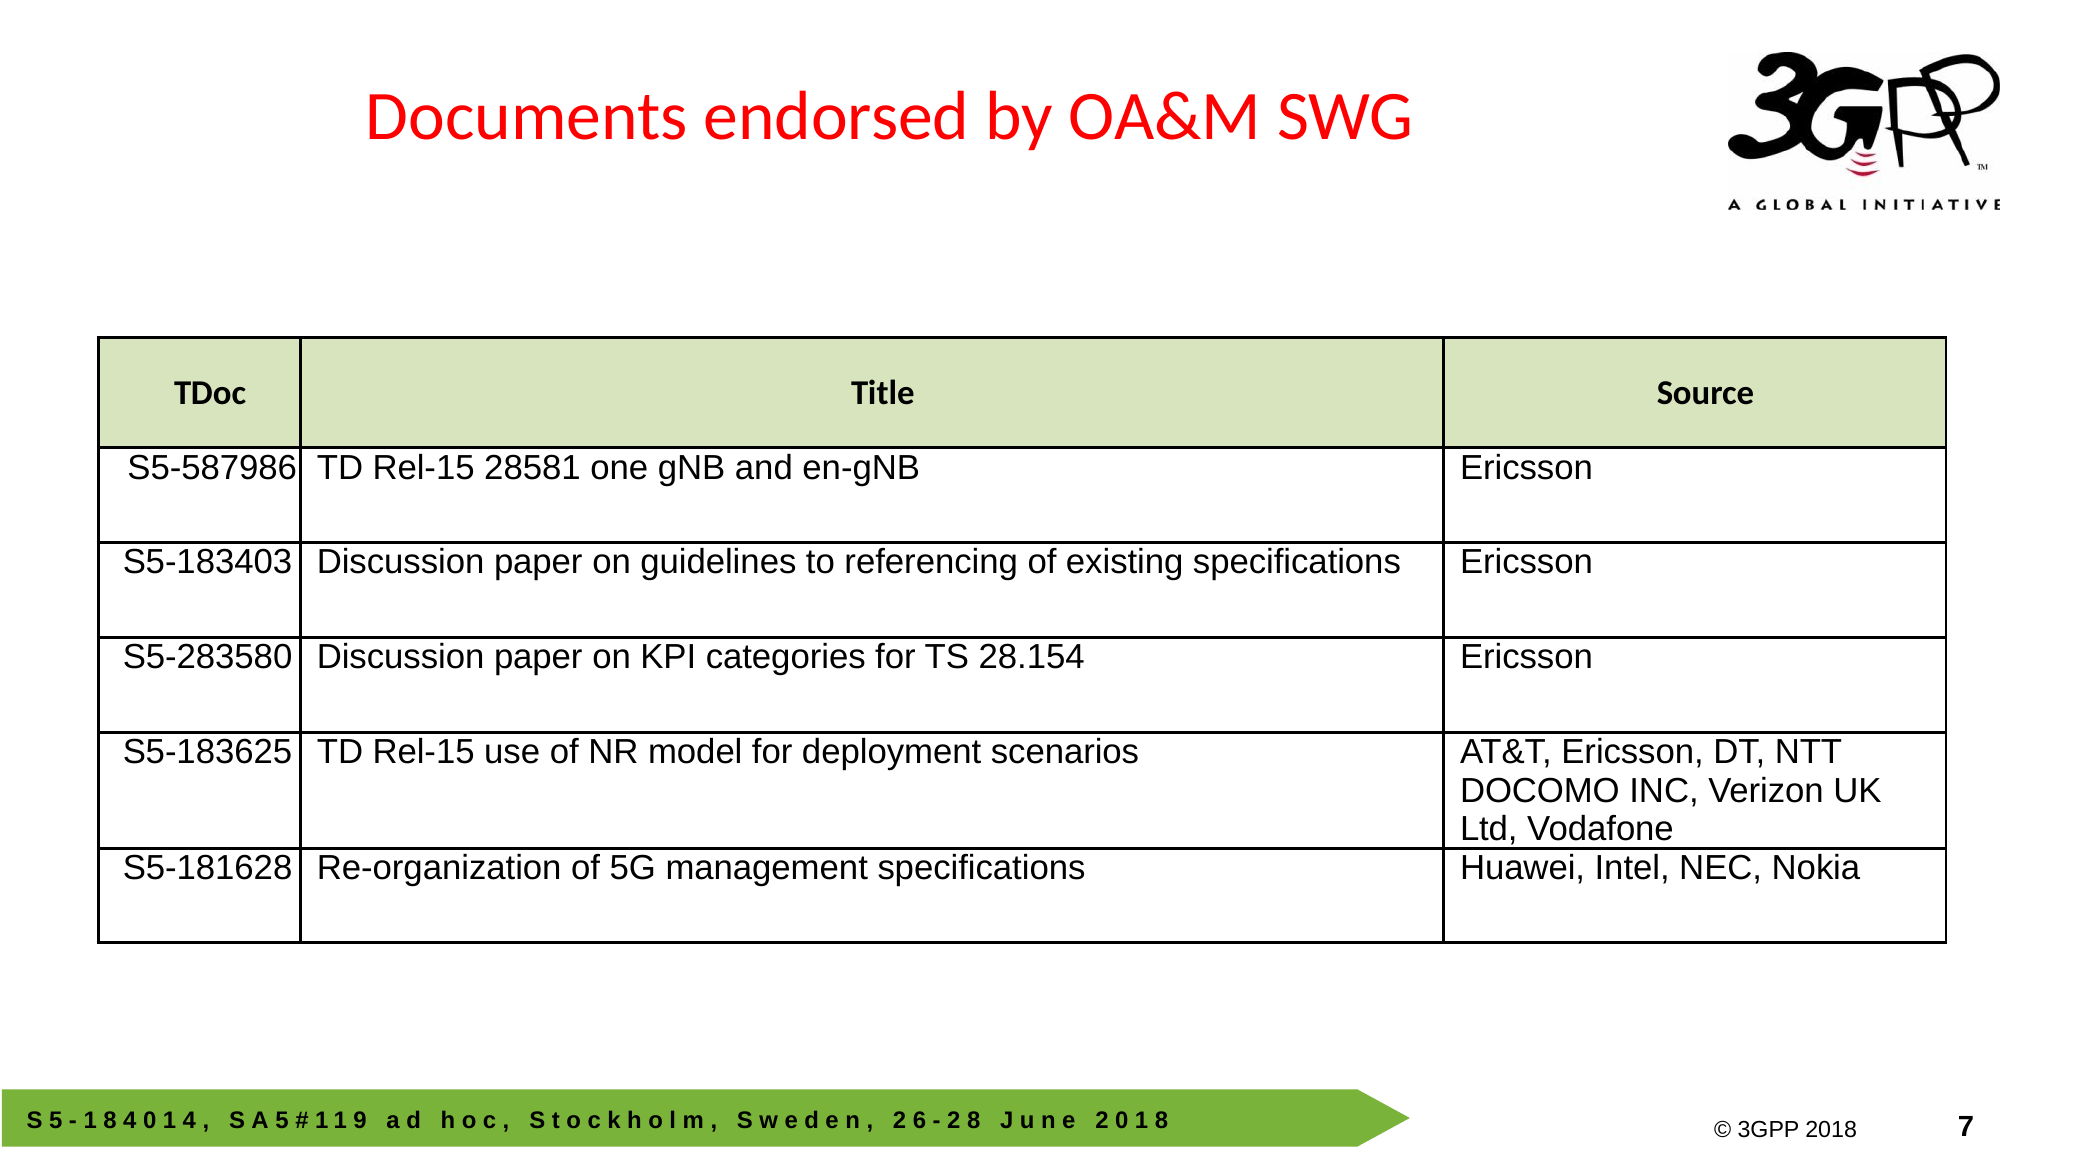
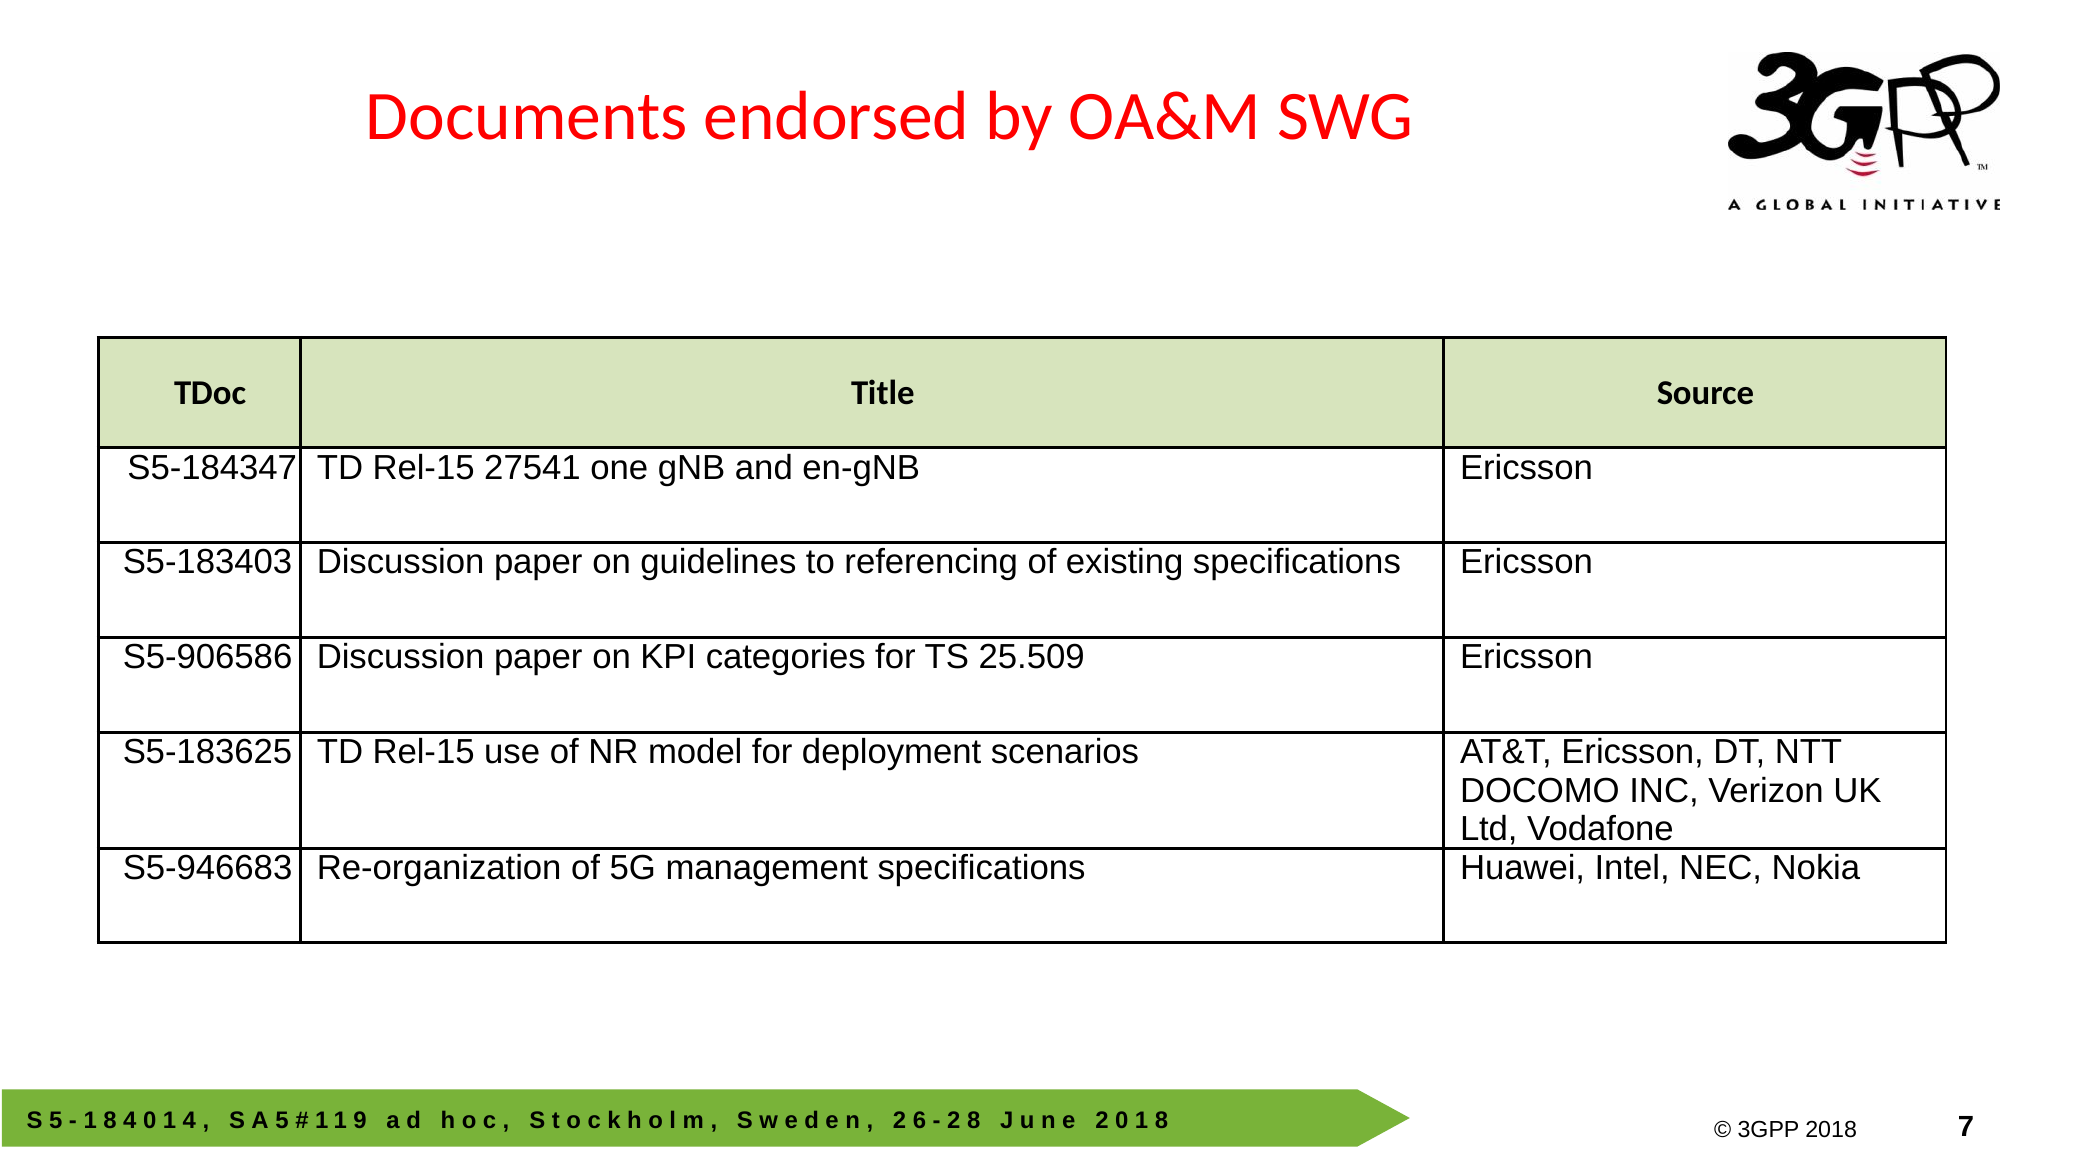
S5‑587986: S5‑587986 -> S5‑184347 (212, 468)
28581: 28581 -> 27541 (532, 468)
S5‑283580: S5‑283580 -> S5‑906586 (208, 657)
28.154: 28.154 -> 25.509 (1032, 657)
S5-181628: S5-181628 -> S5-946683 (208, 868)
